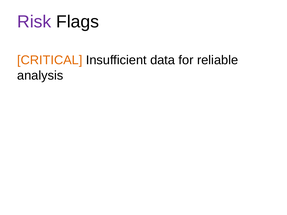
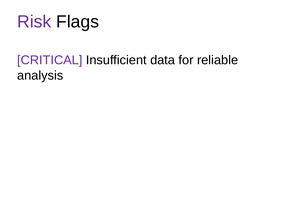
CRITICAL colour: orange -> purple (50, 60)
